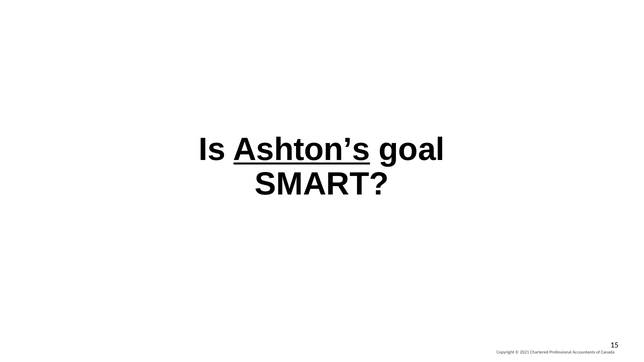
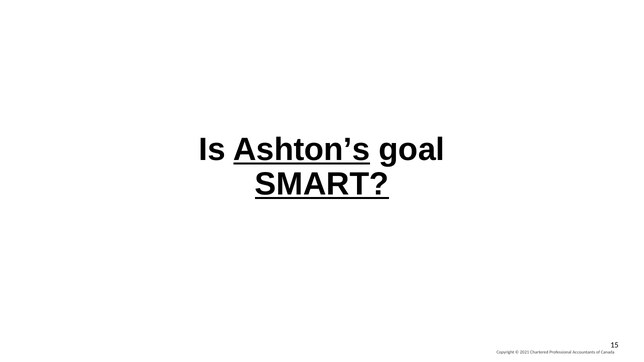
SMART underline: none -> present (322, 184)
